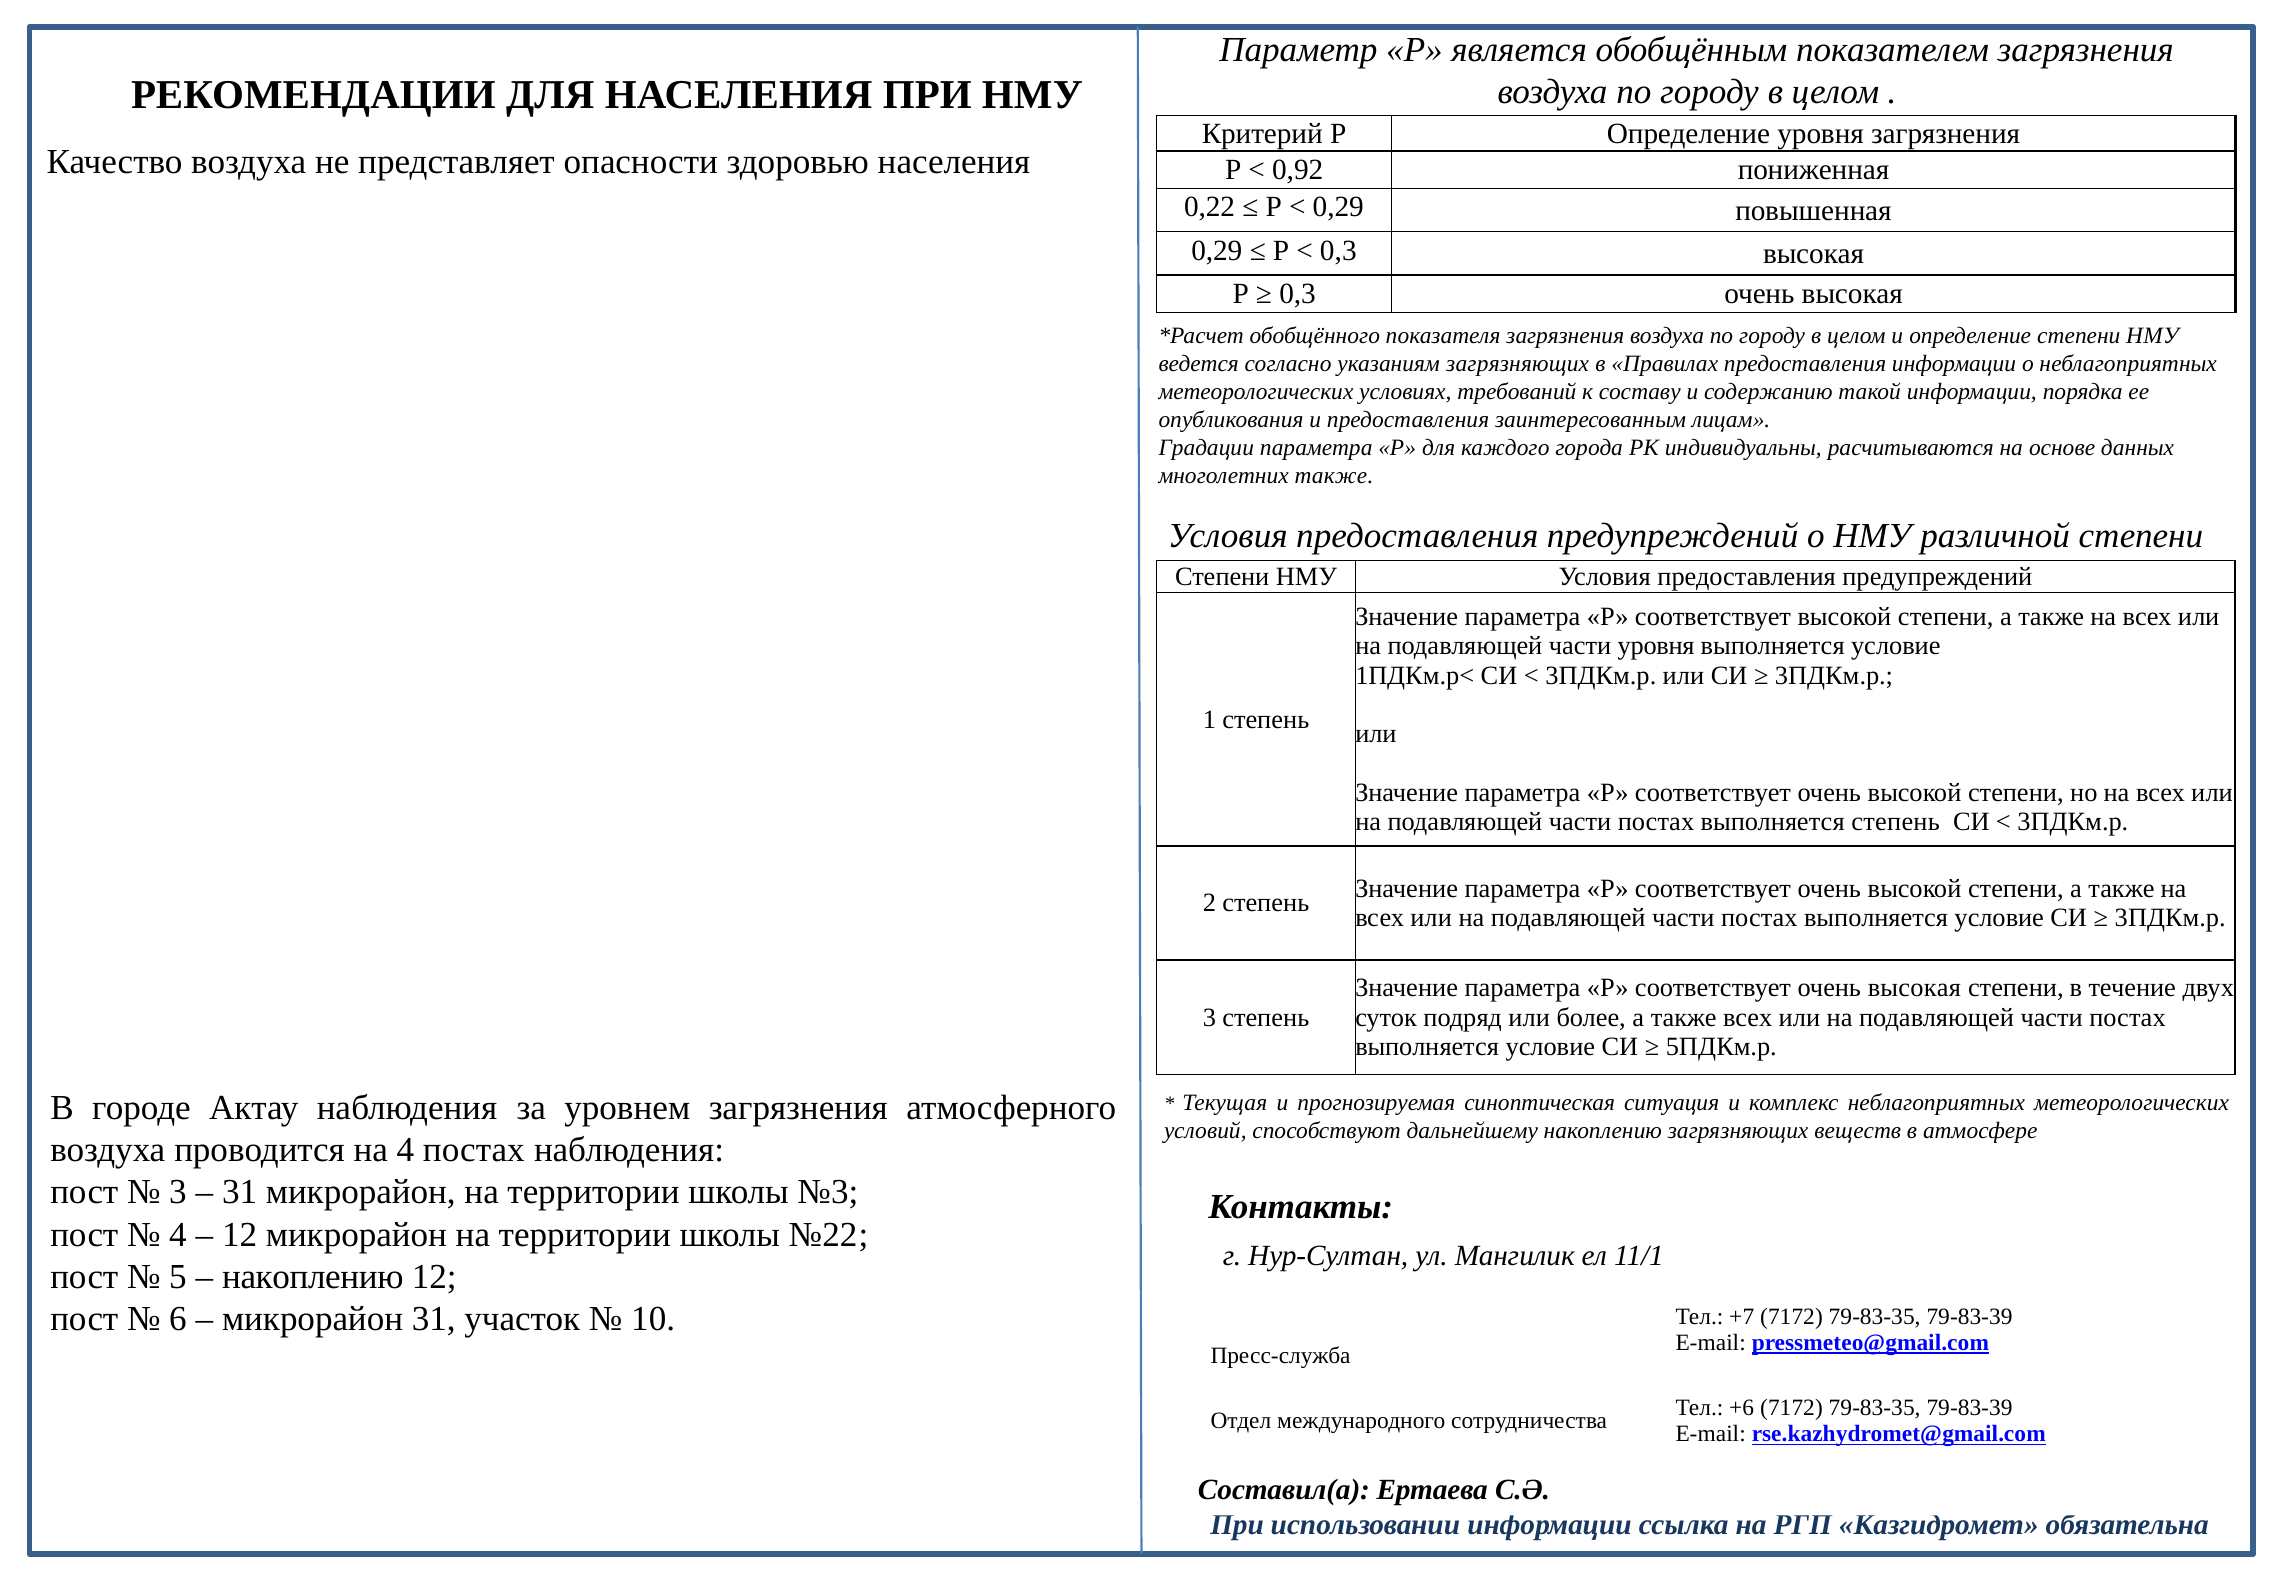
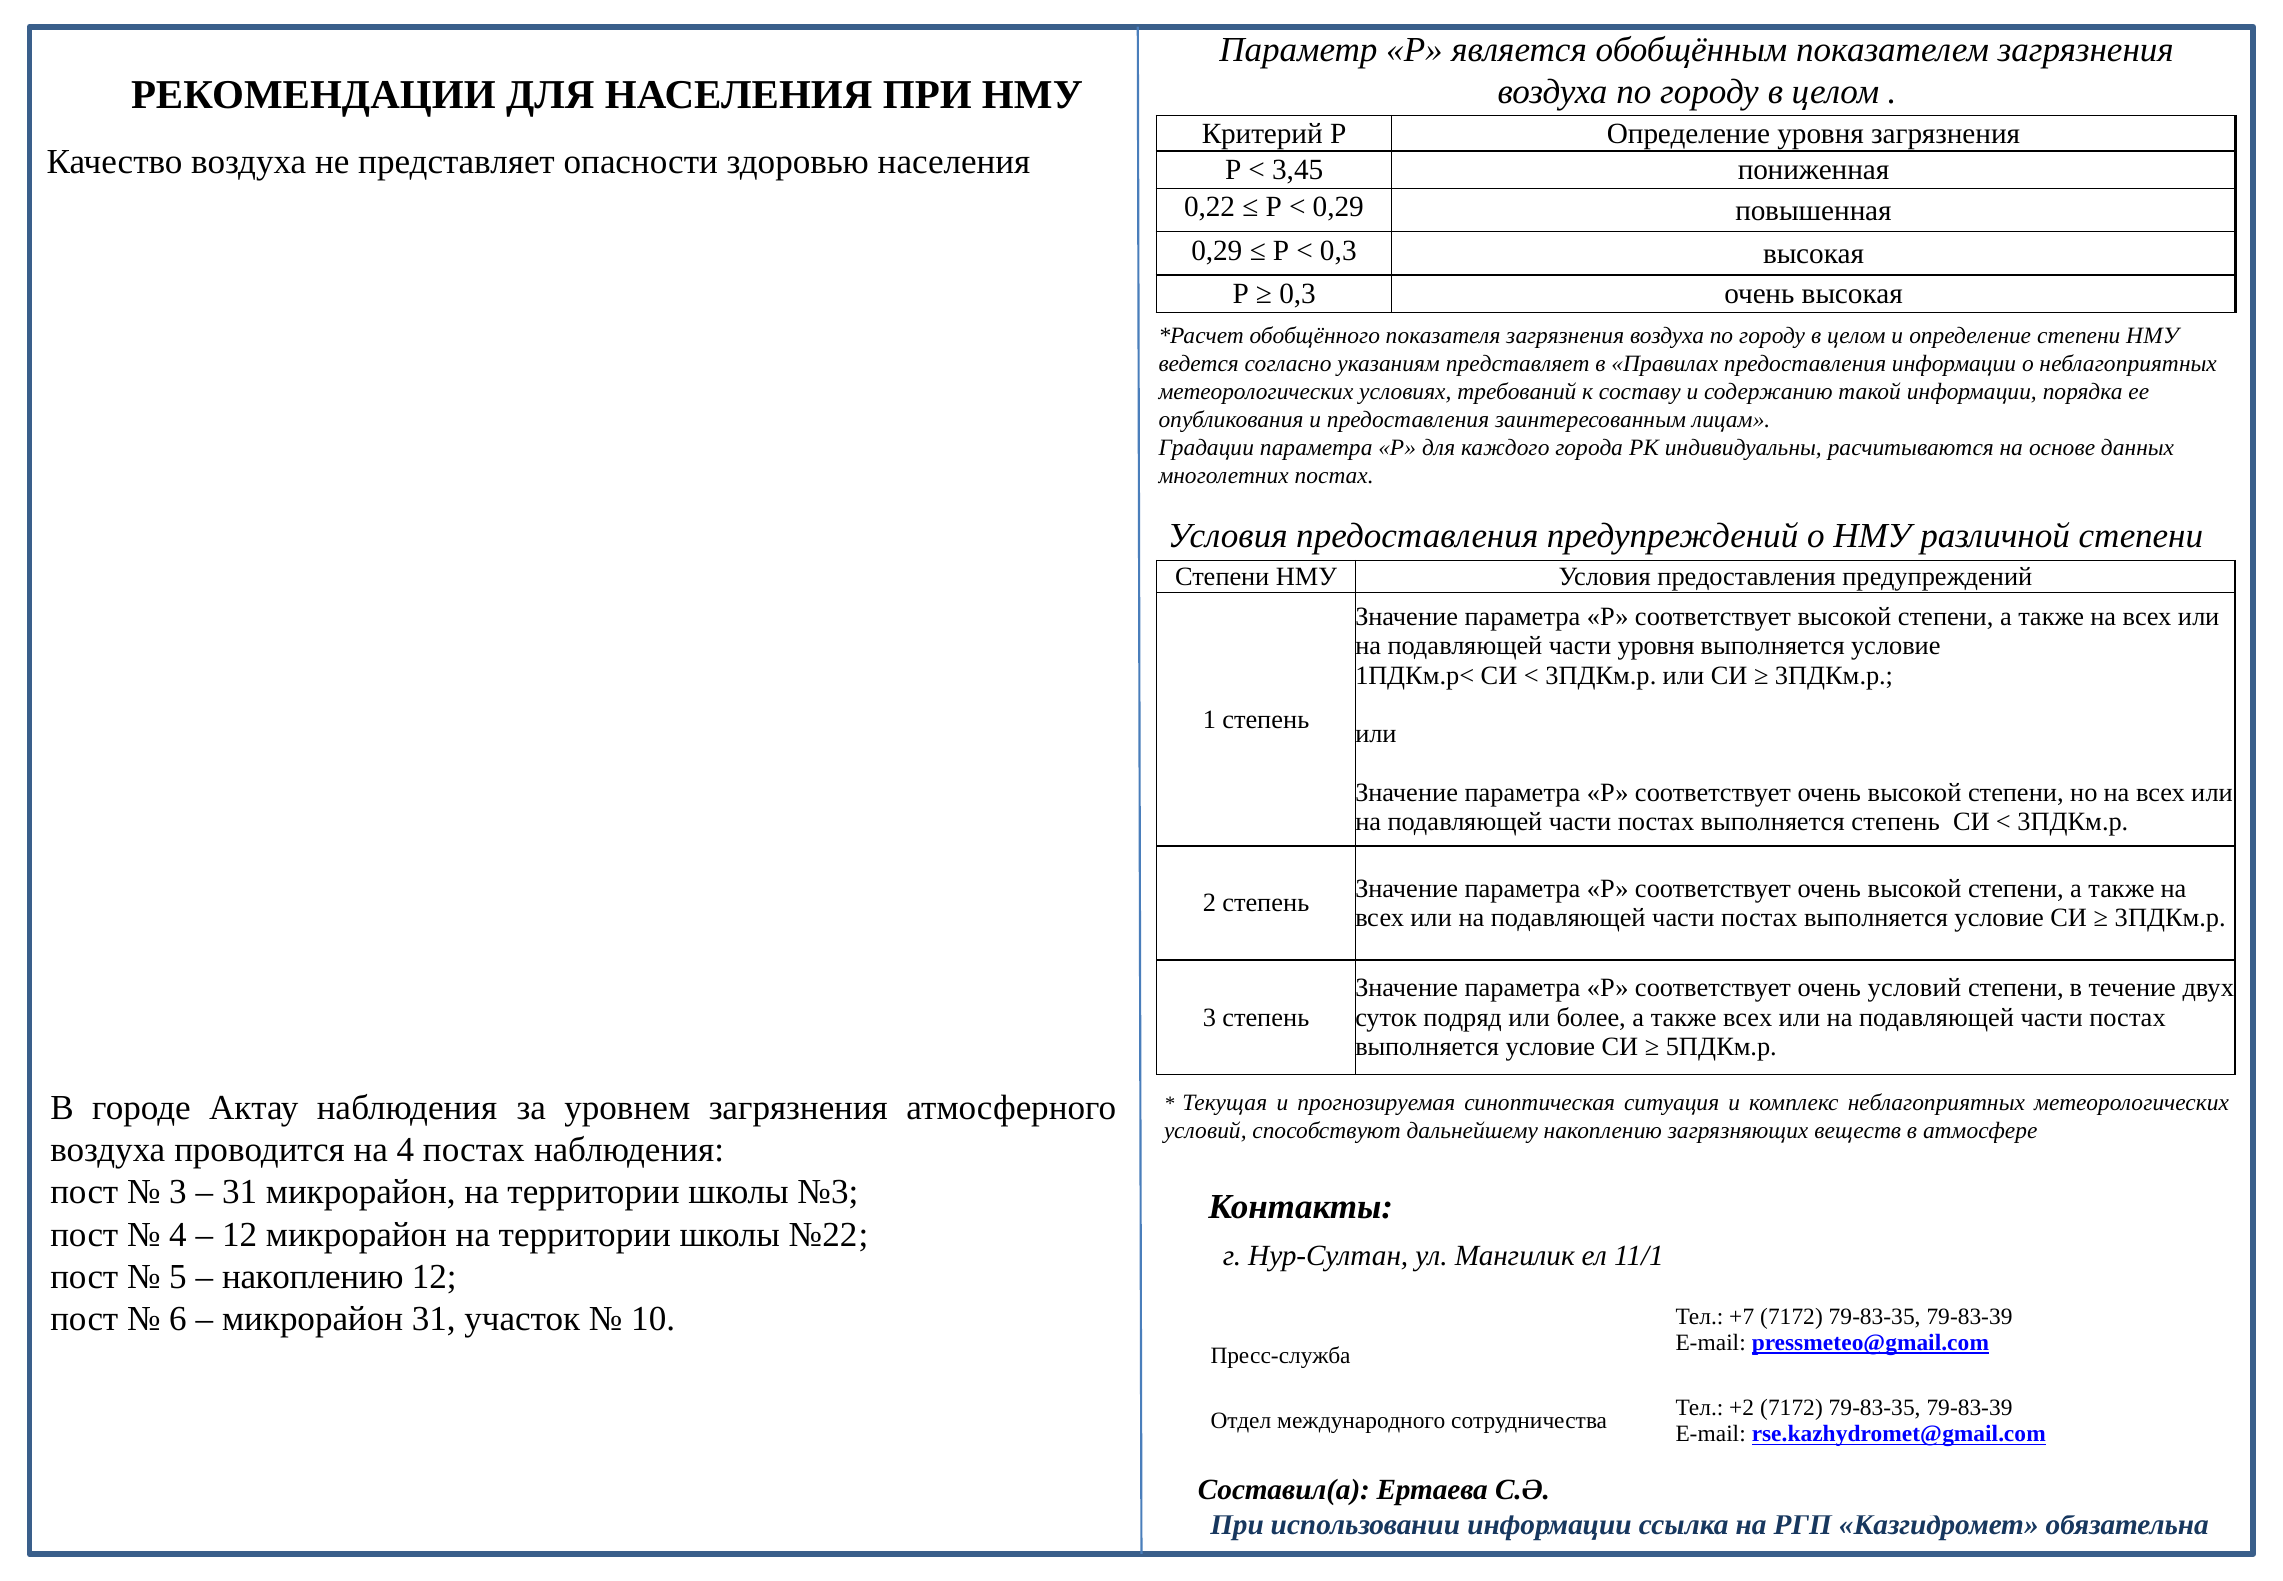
0,92: 0,92 -> 3,45 (1298, 169)
указаниям загрязняющих: загрязняющих -> представляет (1518, 363)
многолетних также: также -> постах (1334, 476)
соответствует очень высокая: высокая -> условий (1914, 988)
+6: +6 -> +2 (1742, 1408)
